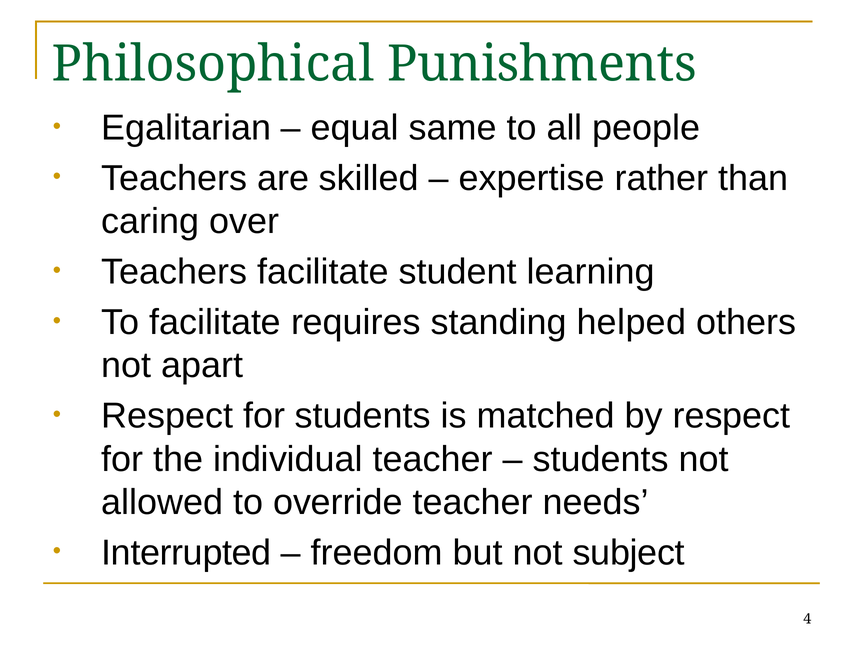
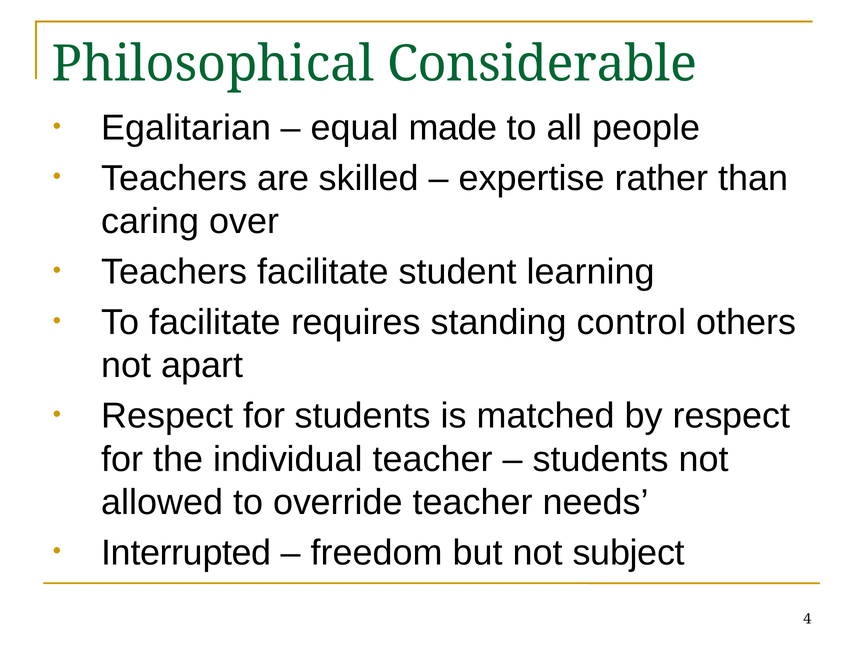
Punishments: Punishments -> Considerable (542, 64)
same: same -> made (453, 128)
helped: helped -> control (631, 322)
